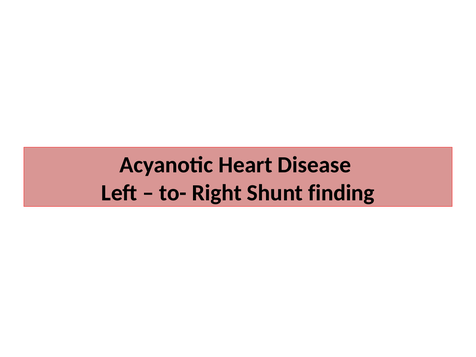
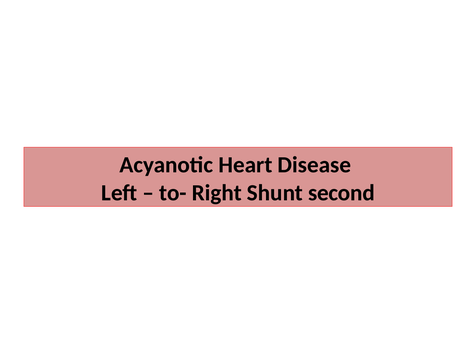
finding: finding -> second (341, 193)
